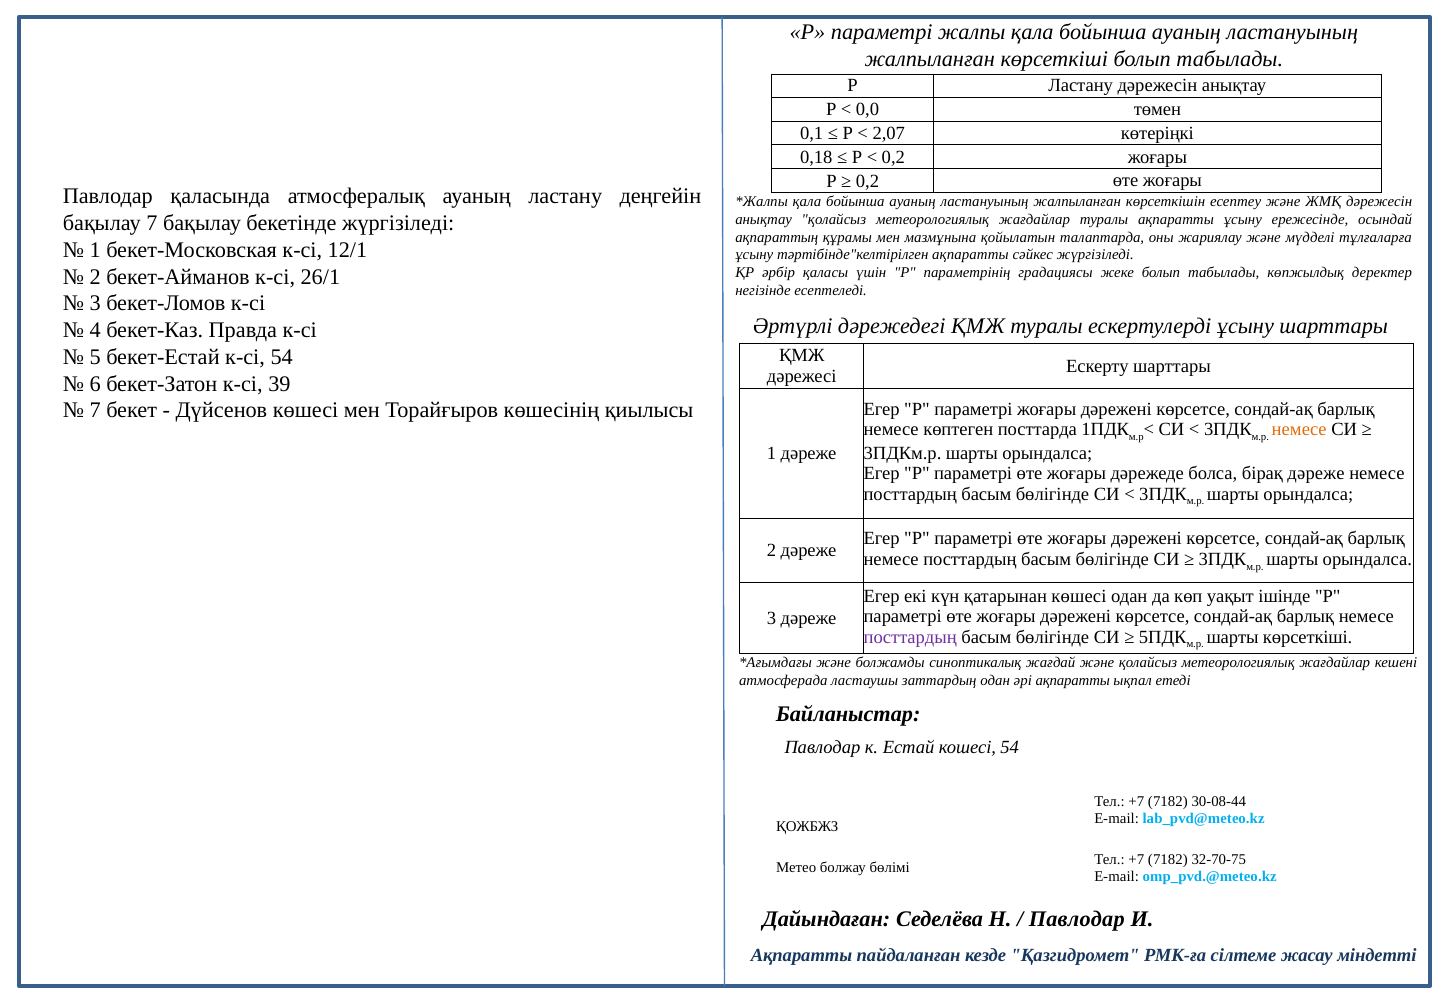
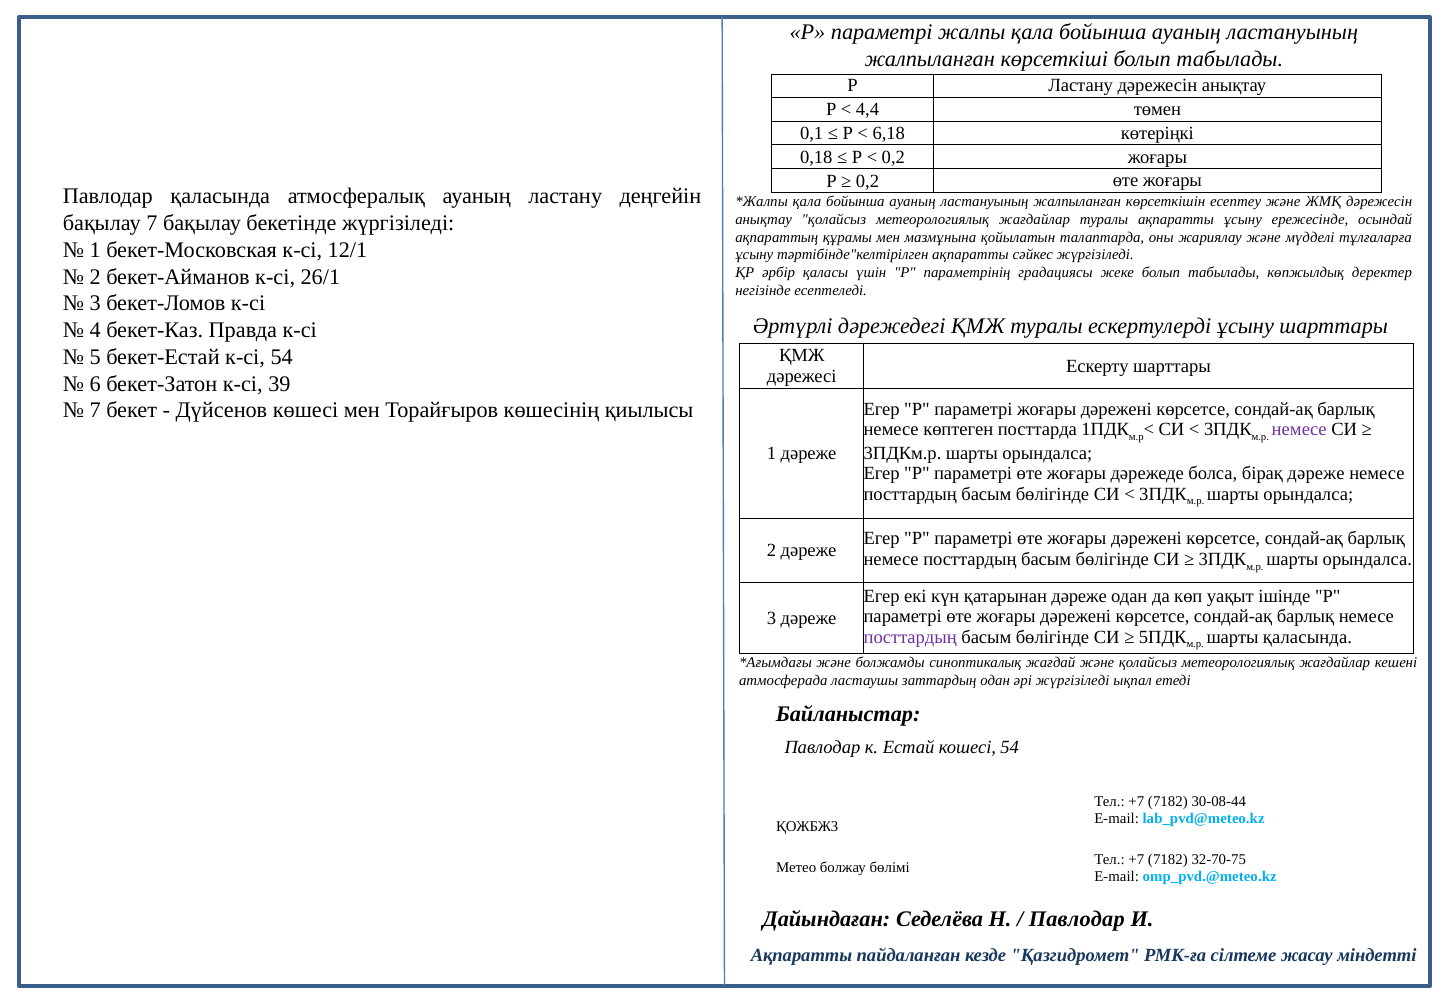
0,0: 0,0 -> 4,4 (867, 110)
2,07: 2,07 -> 6,18 (889, 134)
немесе colour: orange -> purple (1299, 430)
қатарынан көшесі: көшесі -> дәреже (1079, 596)
шарты көрсеткіші: көрсеткіші -> қаласында (1308, 637)
әрі ақпаратты: ақпаратты -> жүргізіледі (1073, 681)
